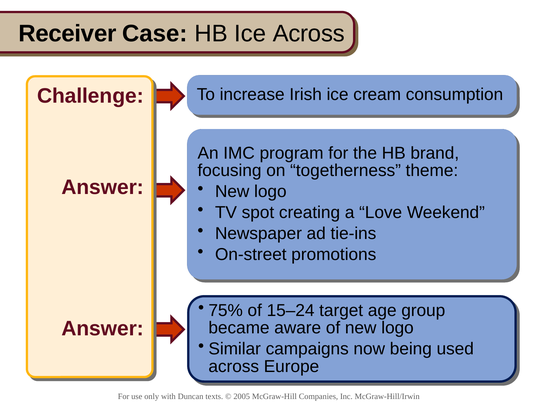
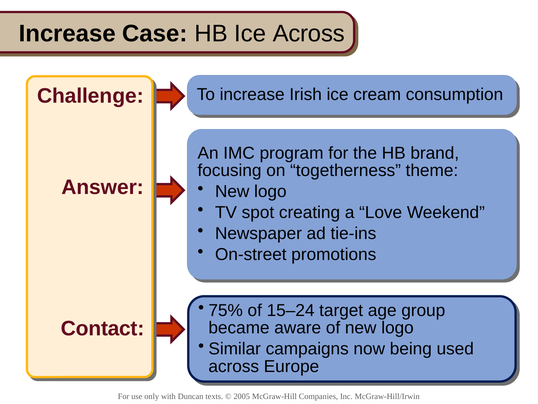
Receiver: Receiver -> Increase (67, 34)
Answer: Answer -> Contact (103, 328)
